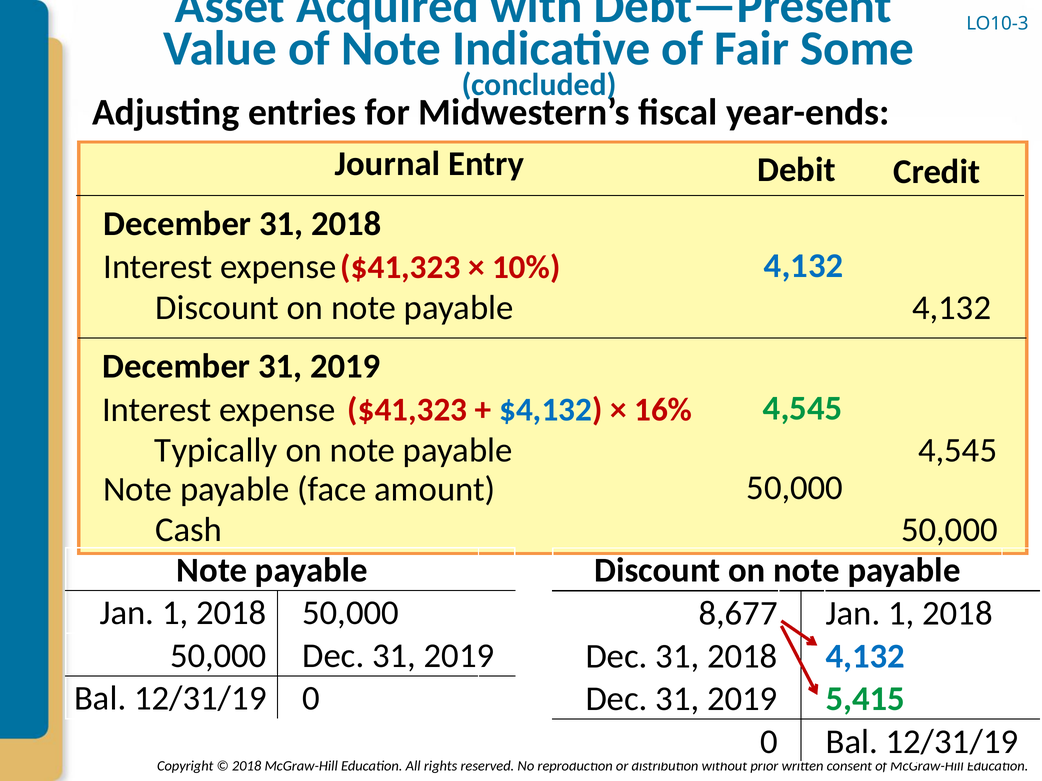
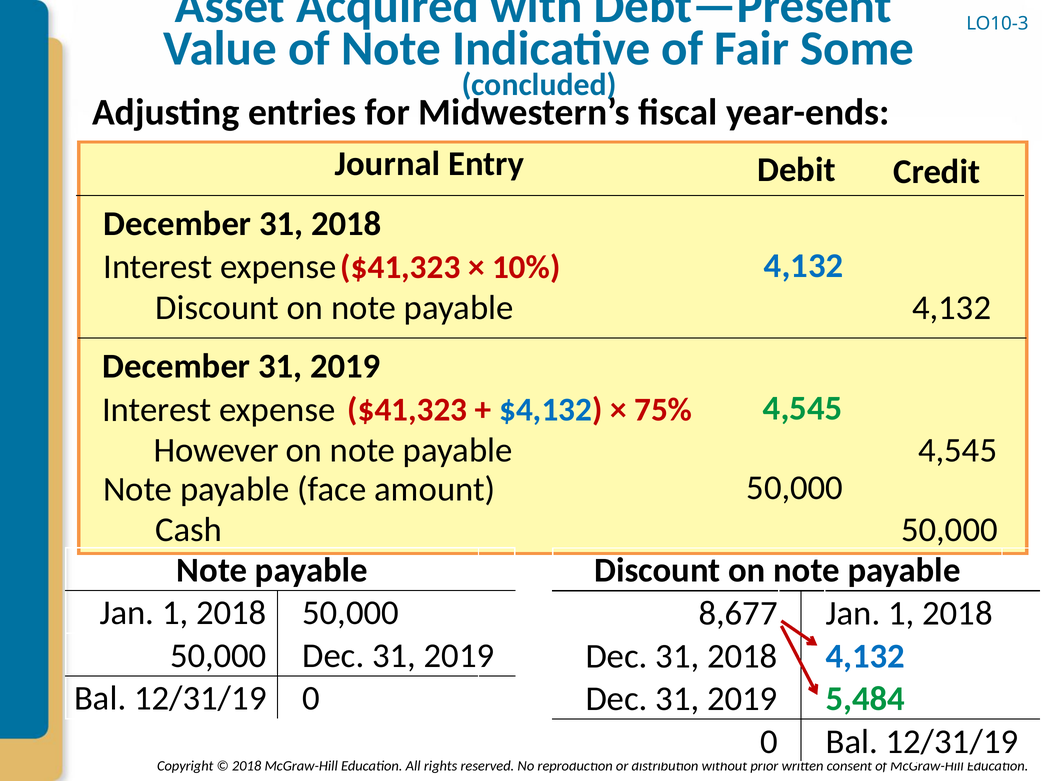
16%: 16% -> 75% (663, 410)
Typically: Typically -> However (216, 451)
5,415: 5,415 -> 5,484 (865, 699)
